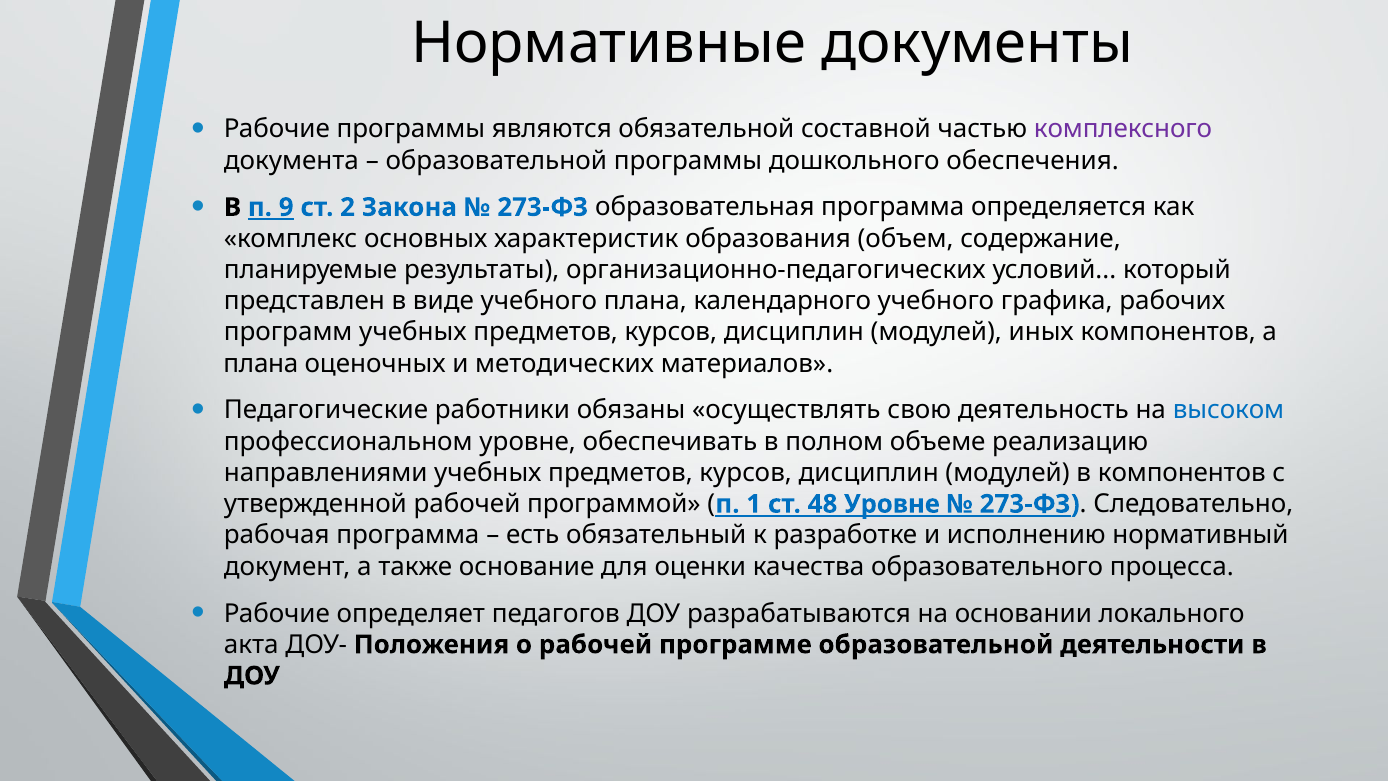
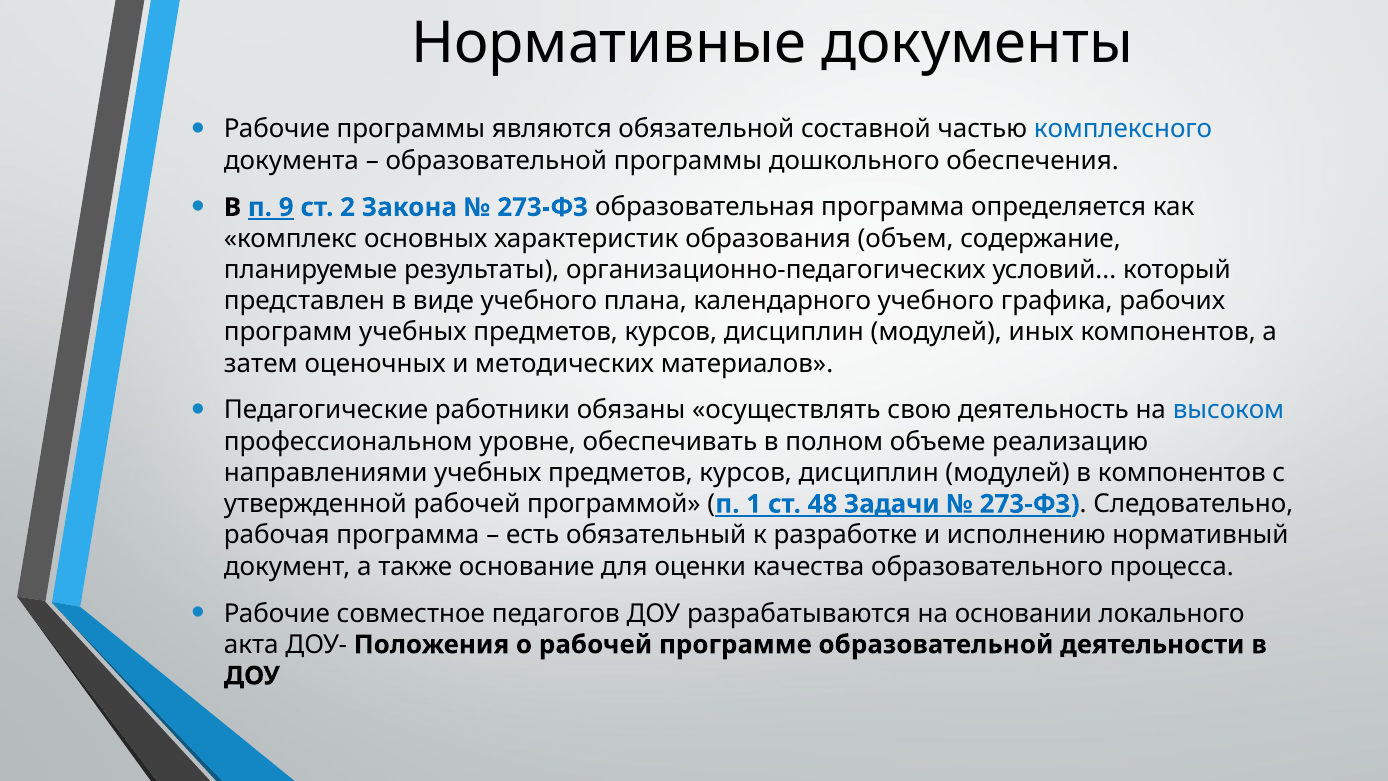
комплексного colour: purple -> blue (1123, 129)
плана: плана -> затем (261, 363)
48 Уровне: Уровне -> Задачи (892, 504)
определяет: определяет -> совместное (411, 613)
